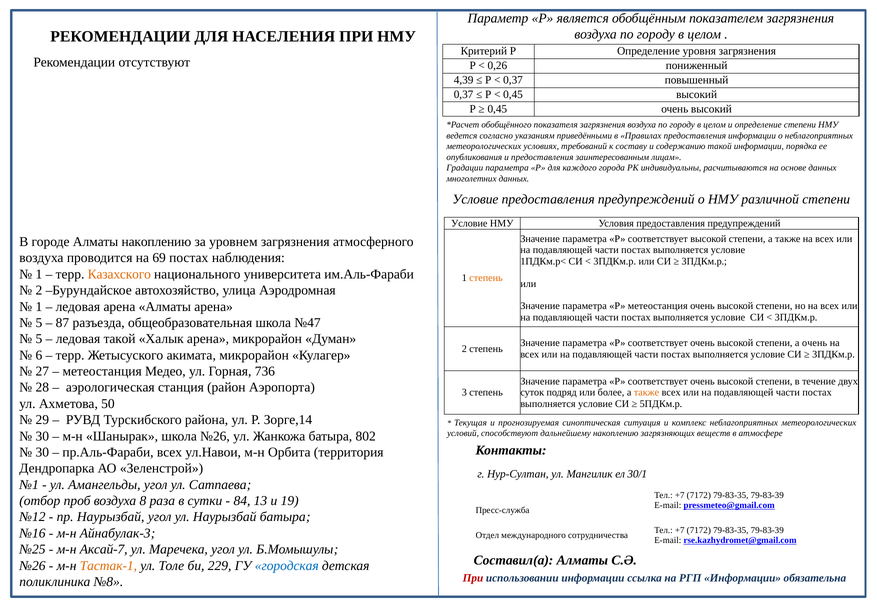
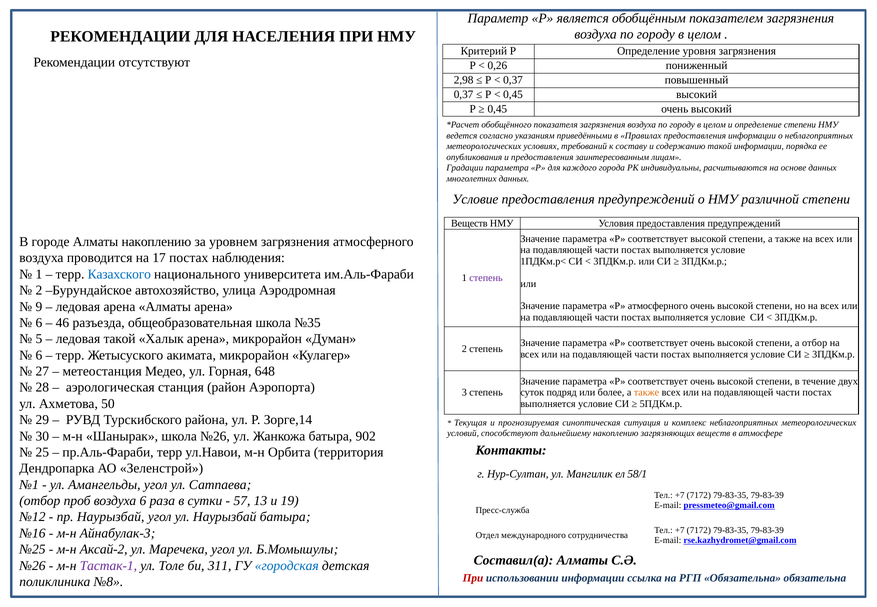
4,39: 4,39 -> 2,98 (464, 80)
Условие: Условие -> Веществ (469, 223)
69: 69 -> 17 (159, 258)
Казахского colour: orange -> blue (119, 274)
степень colour: orange -> purple (486, 278)
1: 1 -> 9 (39, 307)
Р метеостанция: метеостанция -> атмосферного (658, 306)
5: 5 -> 6 (39, 323)
87: 87 -> 46 (62, 323)
№47: №47 -> №35 (308, 323)
а очень: очень -> отбор (815, 343)
736: 736 -> 648 (265, 371)
802: 802 -> 902 (366, 436)
30: 30 -> 25 (42, 452)
пр.Аль-Фараби всех: всех -> терр (170, 452)
30/1: 30/1 -> 58/1 (637, 474)
воздуха 8: 8 -> 6 (143, 501)
84: 84 -> 57 (242, 501)
Аксай-7: Аксай-7 -> Аксай-2 (104, 550)
Тастак-1 colour: orange -> purple (108, 566)
229: 229 -> 311 (220, 566)
РГП Информации: Информации -> Обязательна (743, 578)
